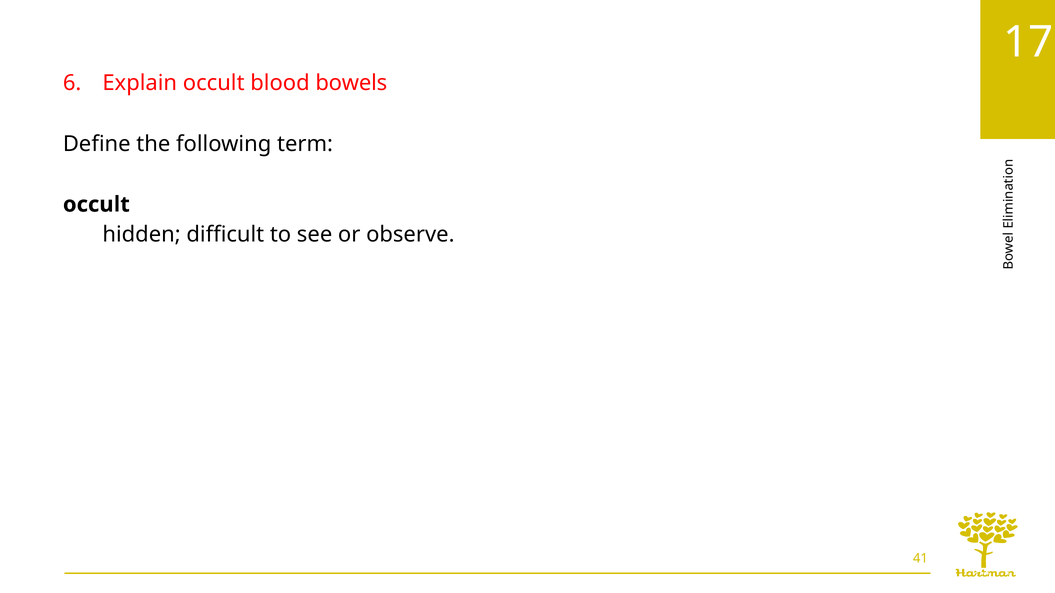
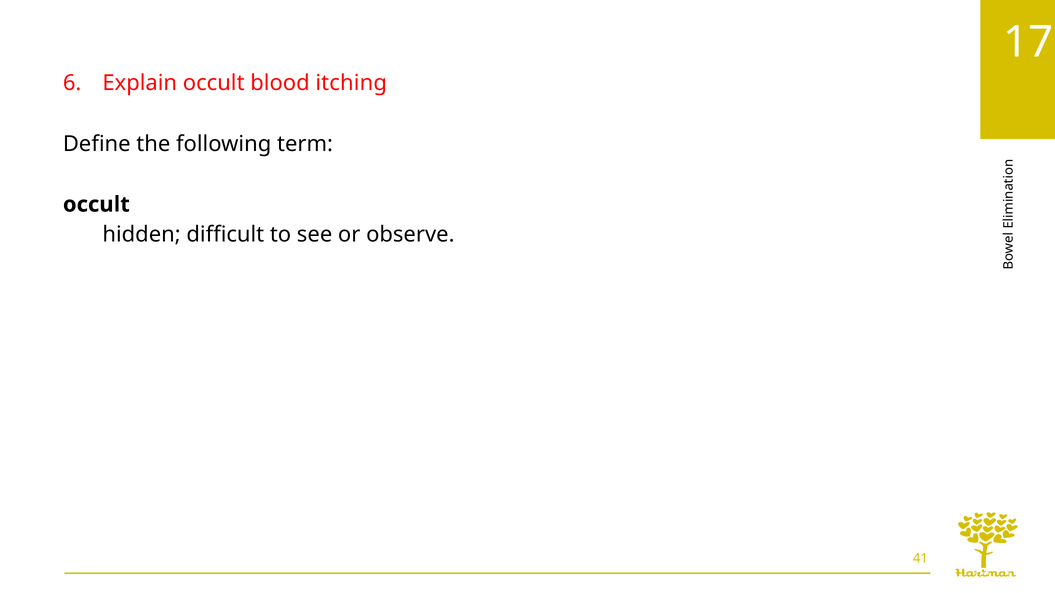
bowels: bowels -> itching (351, 83)
